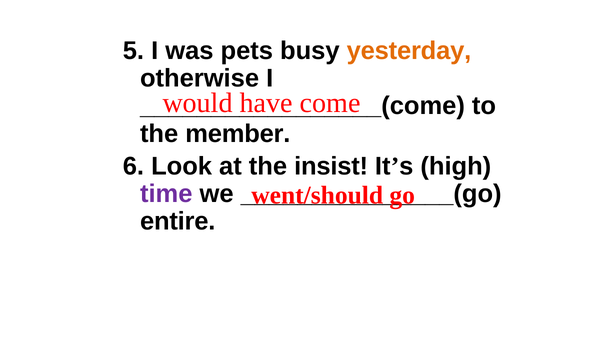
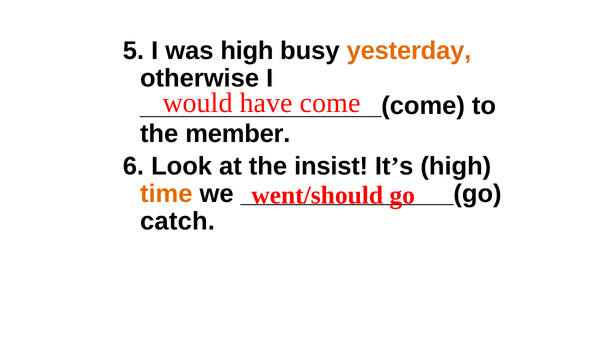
was pets: pets -> high (247, 51)
time colour: purple -> orange (166, 194)
entire: entire -> catch (177, 221)
